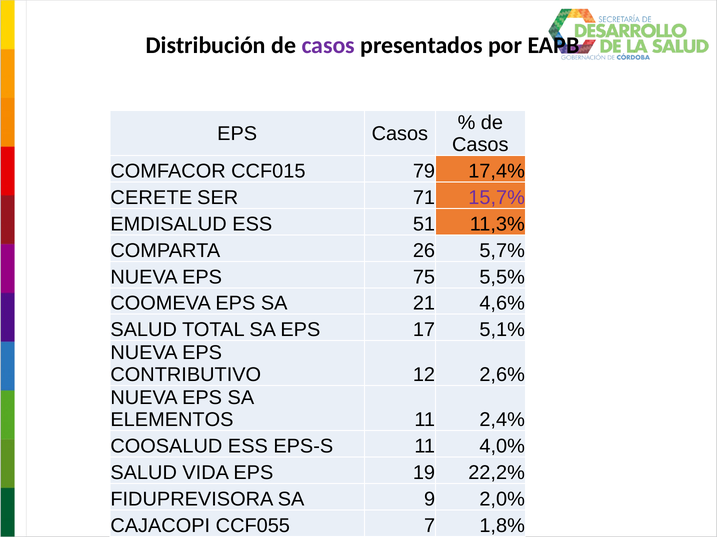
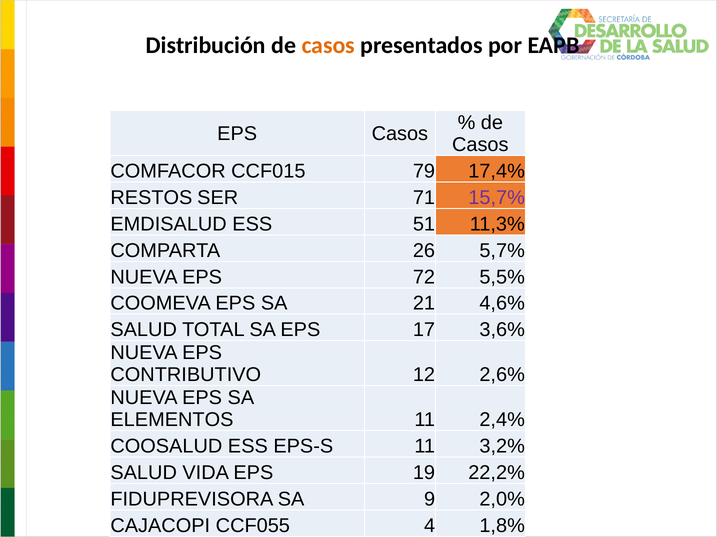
casos colour: purple -> orange (328, 45)
CERETE: CERETE -> RESTOS (151, 198)
75: 75 -> 72 (424, 278)
5,1%: 5,1% -> 3,6% (502, 330)
4,0%: 4,0% -> 3,2% (502, 447)
7: 7 -> 4 (430, 527)
